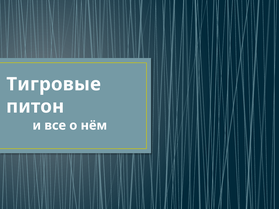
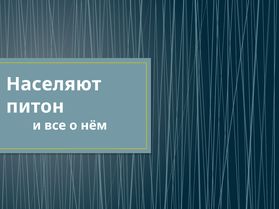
Тигровые: Тигровые -> Населяют (54, 84)
